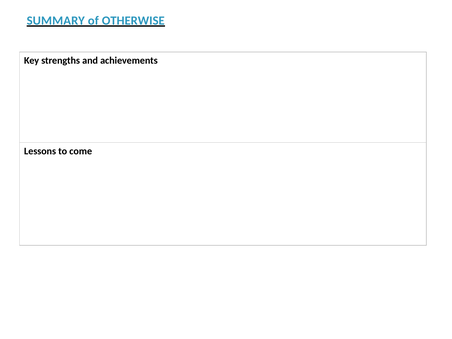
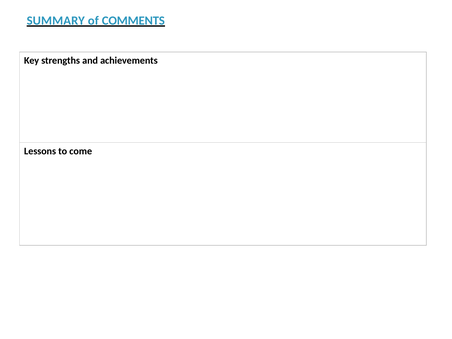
OTHERWISE: OTHERWISE -> COMMENTS (133, 21)
